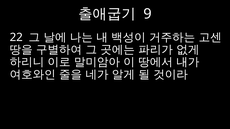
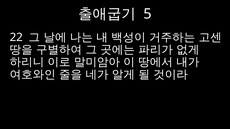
9: 9 -> 5 (148, 14)
